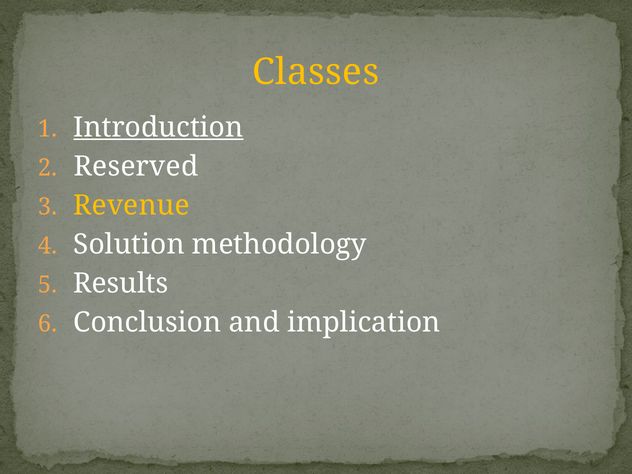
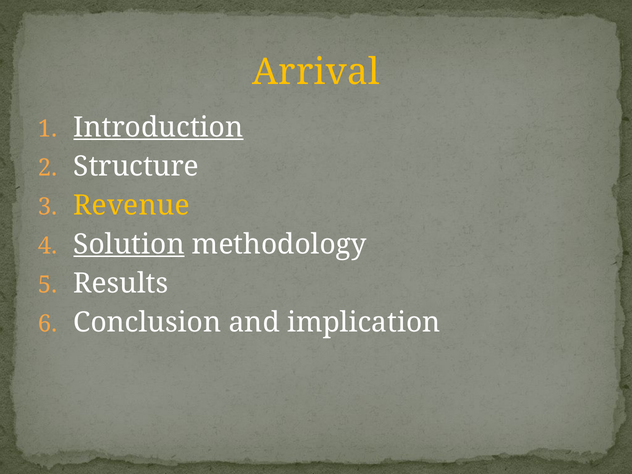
Classes: Classes -> Arrival (316, 72)
Reserved: Reserved -> Structure (136, 166)
Solution underline: none -> present (129, 244)
